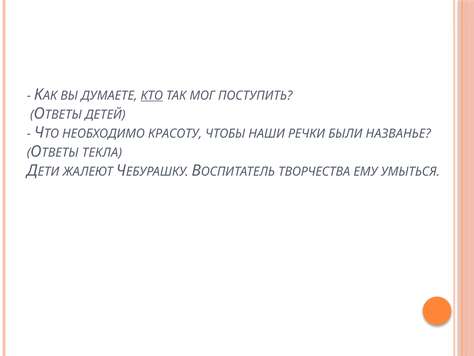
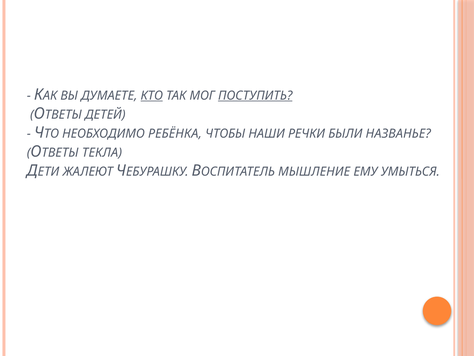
ПОСТУПИТЬ underline: none -> present (255, 95)
КРАСОТУ: КРАСОТУ -> РЕБЁНКА (175, 133)
ТВОРЧЕСТВА: ТВОРЧЕСТВА -> МЫШЛЕНИЕ (314, 171)
